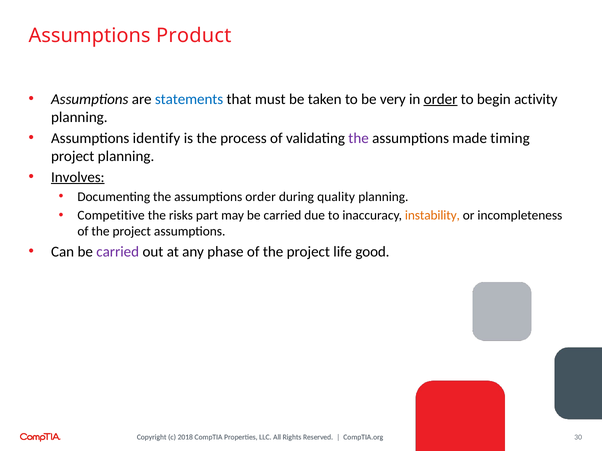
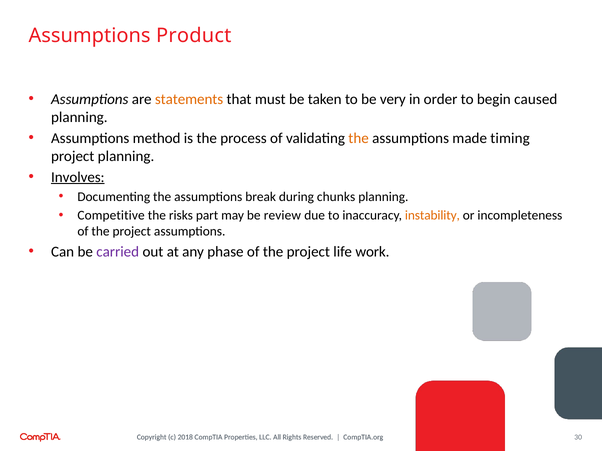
statements colour: blue -> orange (189, 99)
order underline: present -> none (441, 99)
activity: activity -> caused (536, 99)
identify: identify -> method (157, 138)
the colour: purple -> orange (359, 138)
assumptions order: order -> break (261, 197)
quality: quality -> chunks (336, 197)
may be carried: carried -> review (282, 216)
good: good -> work (372, 252)
